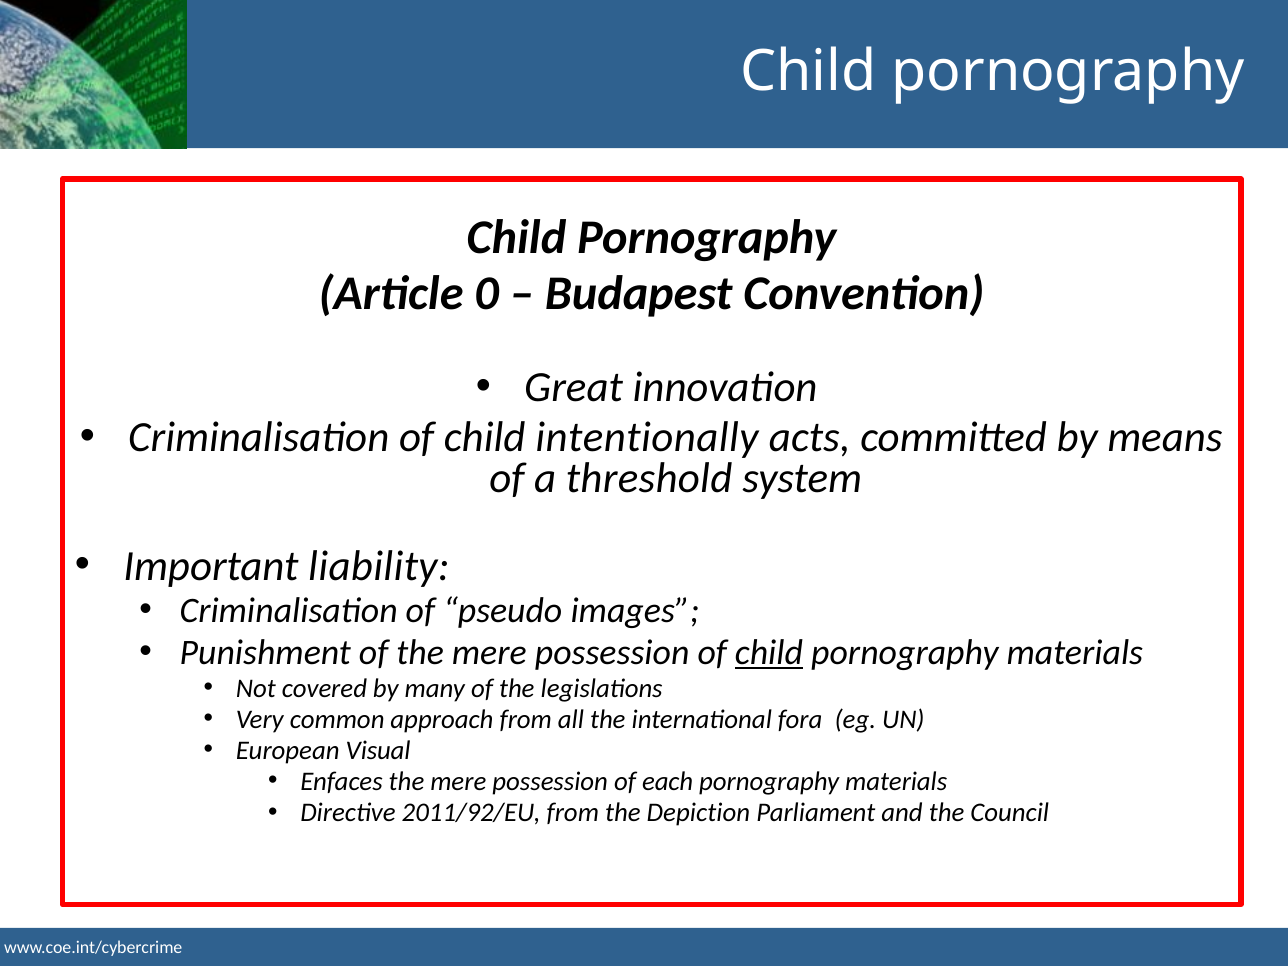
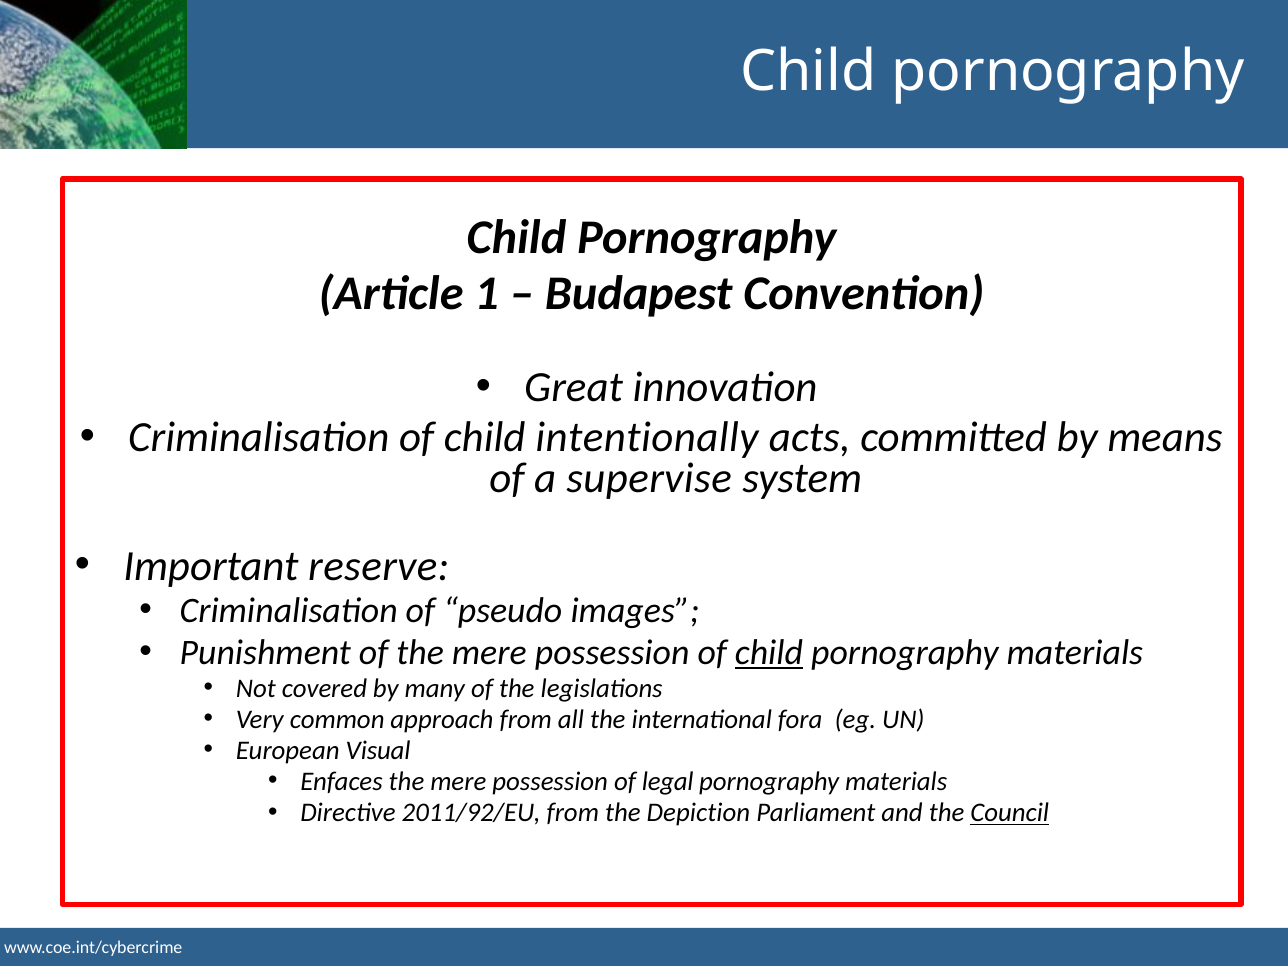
0: 0 -> 1 (487, 294)
threshold: threshold -> supervise (649, 479)
liability: liability -> reserve (379, 566)
each: each -> legal (668, 782)
Council underline: none -> present (1010, 813)
